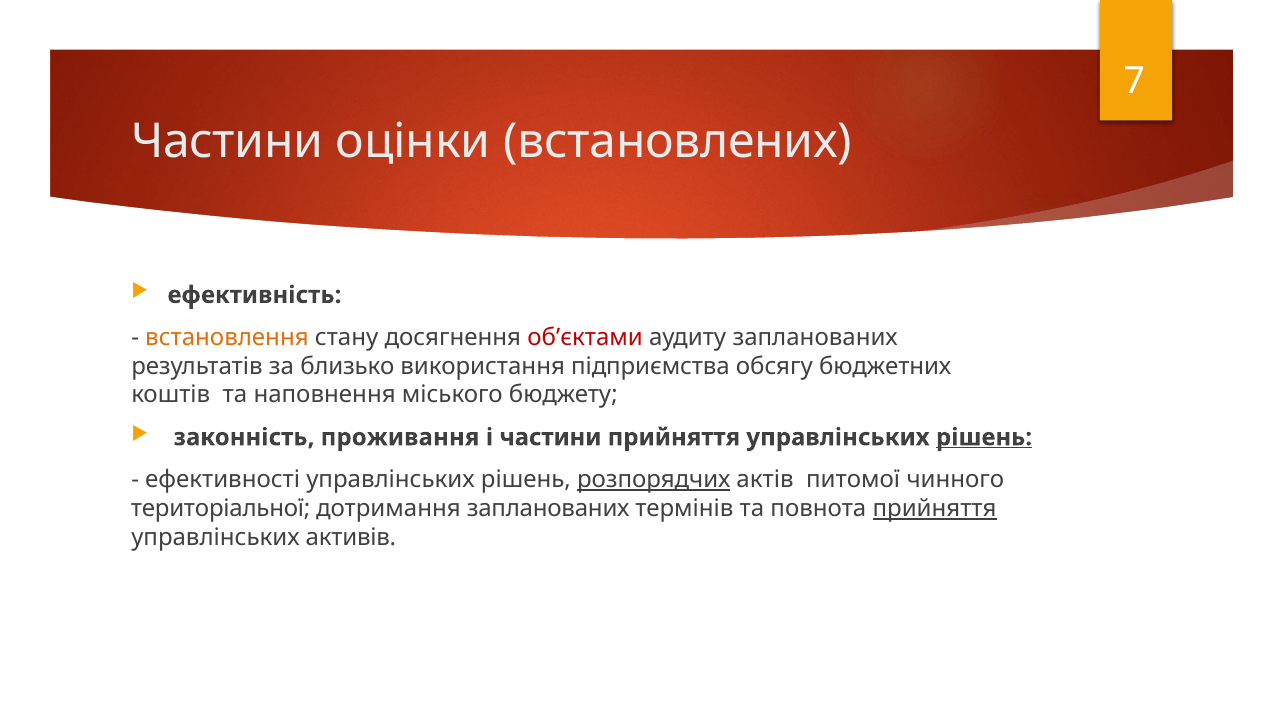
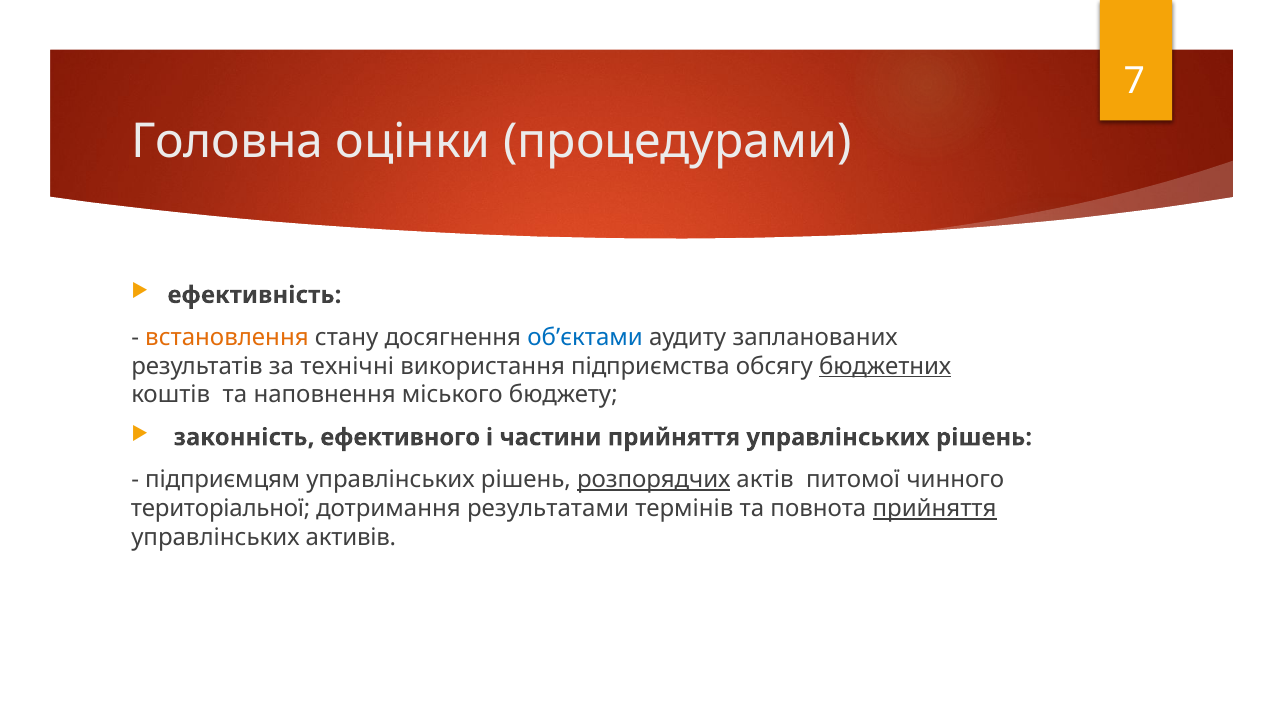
Частини: Частини -> Головна (227, 142)
встановлених: встановлених -> процедурами (678, 142)
об’єктами colour: red -> blue (585, 337)
близько: близько -> технічні (347, 366)
бюджетних underline: none -> present (885, 366)
проживання: проживання -> ефективного (400, 437)
рішень underline: present -> none (984, 437)
ефективності: ефективності -> підприємцям (223, 480)
дотримання запланованих: запланованих -> результатами (548, 509)
